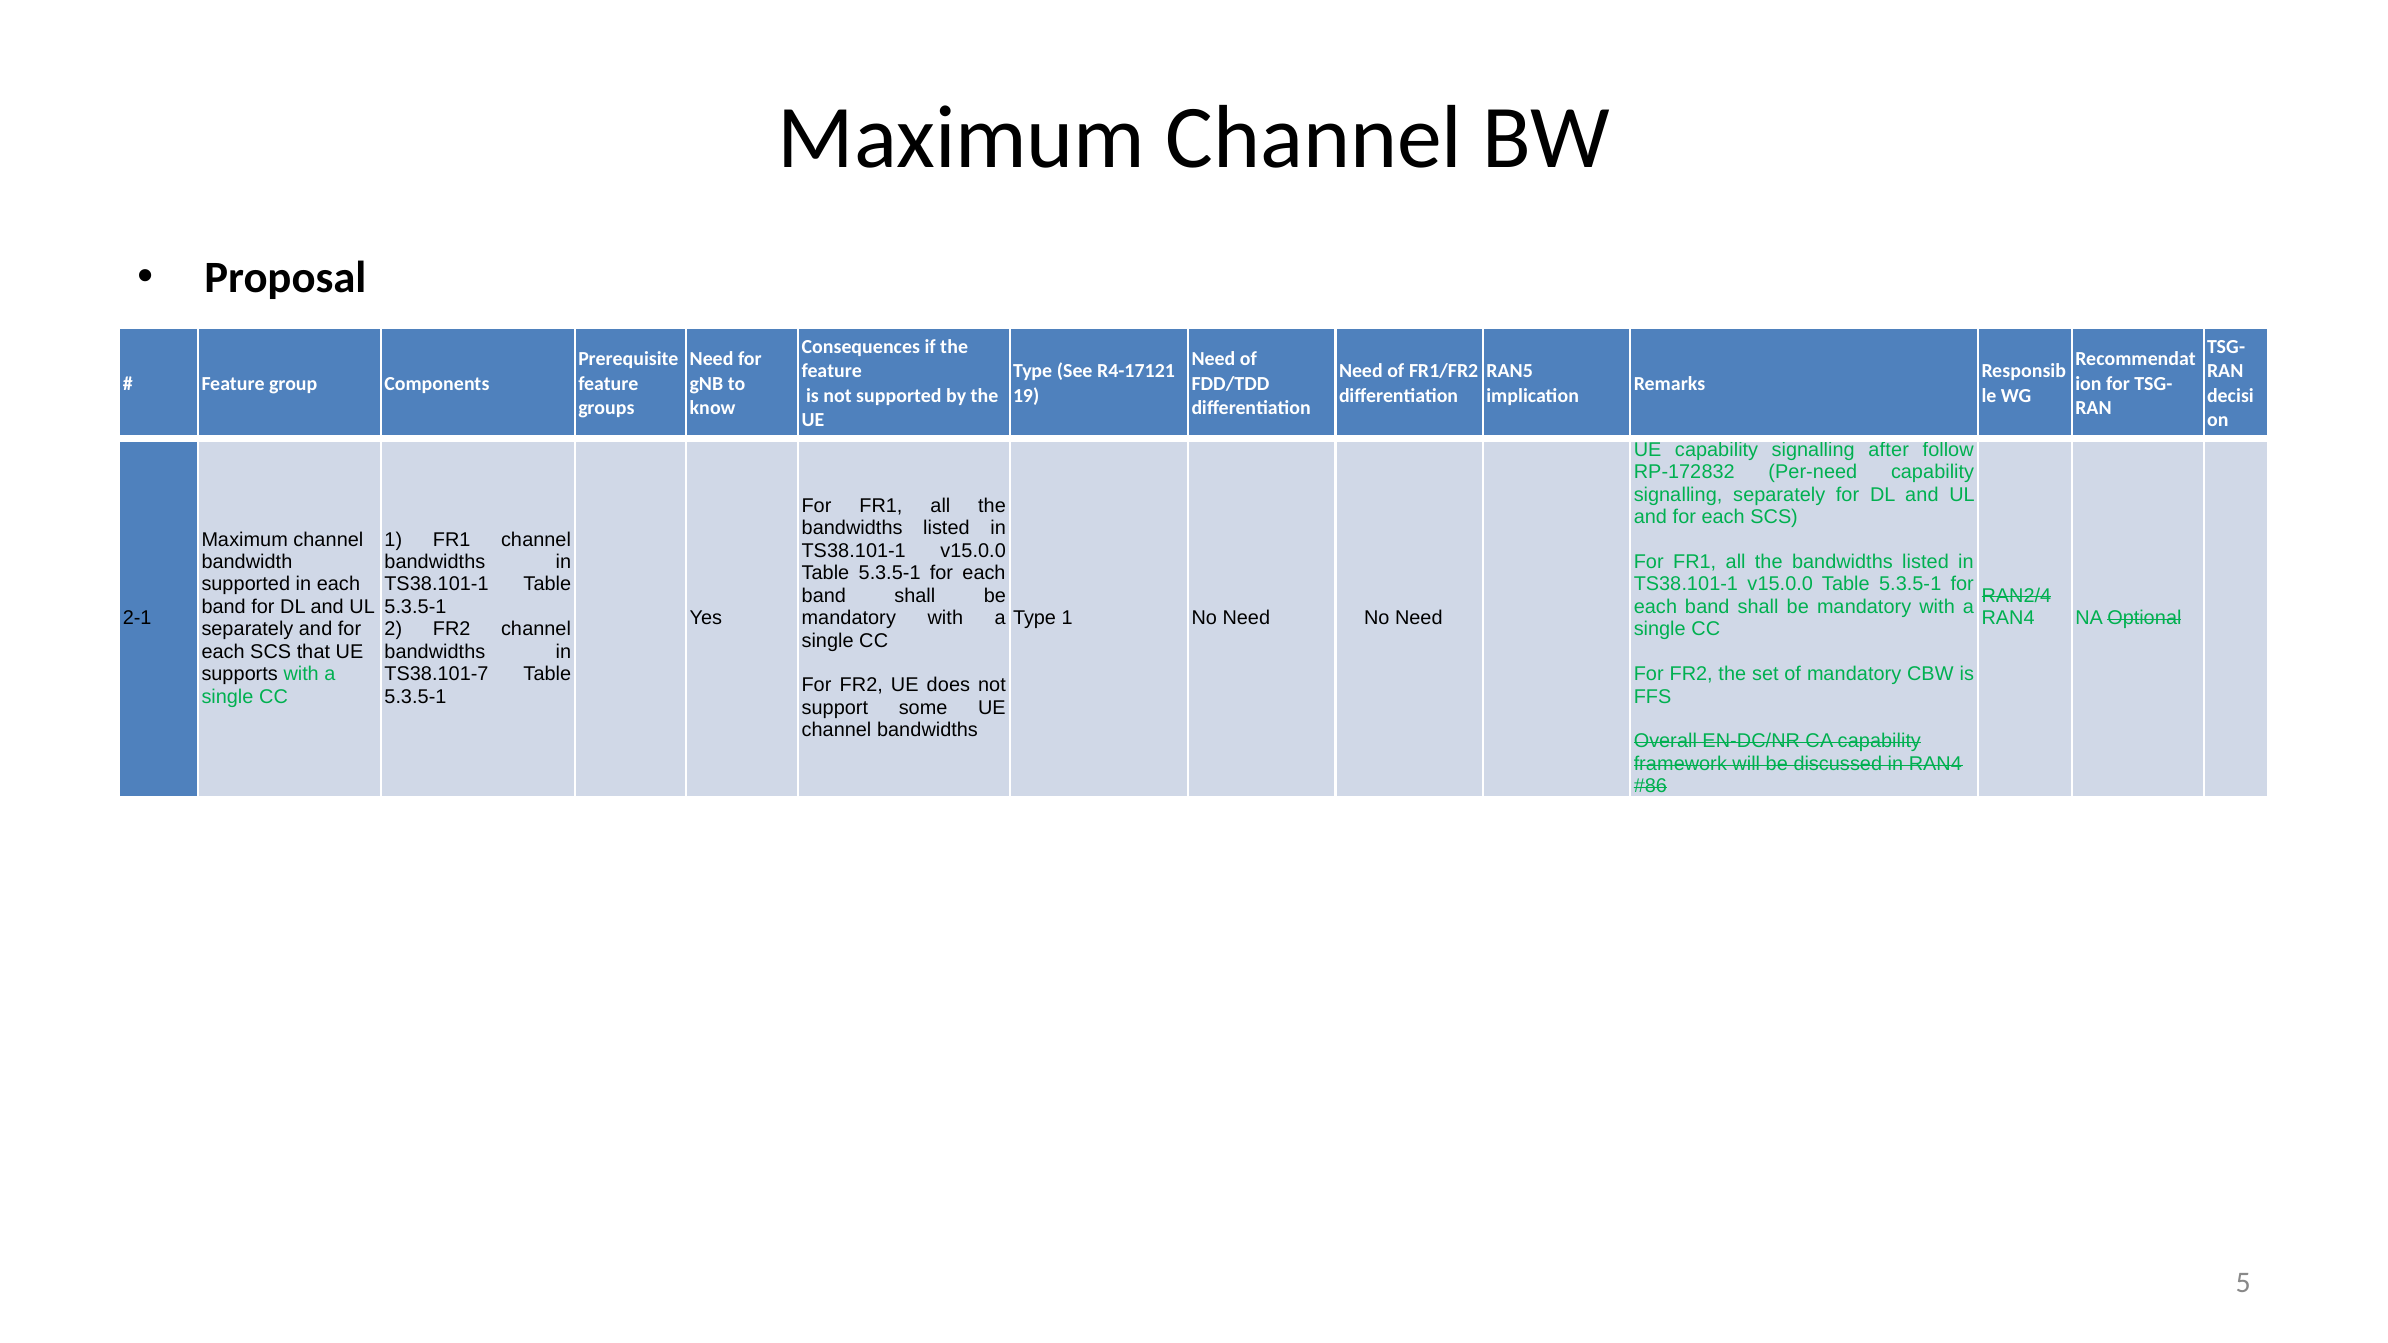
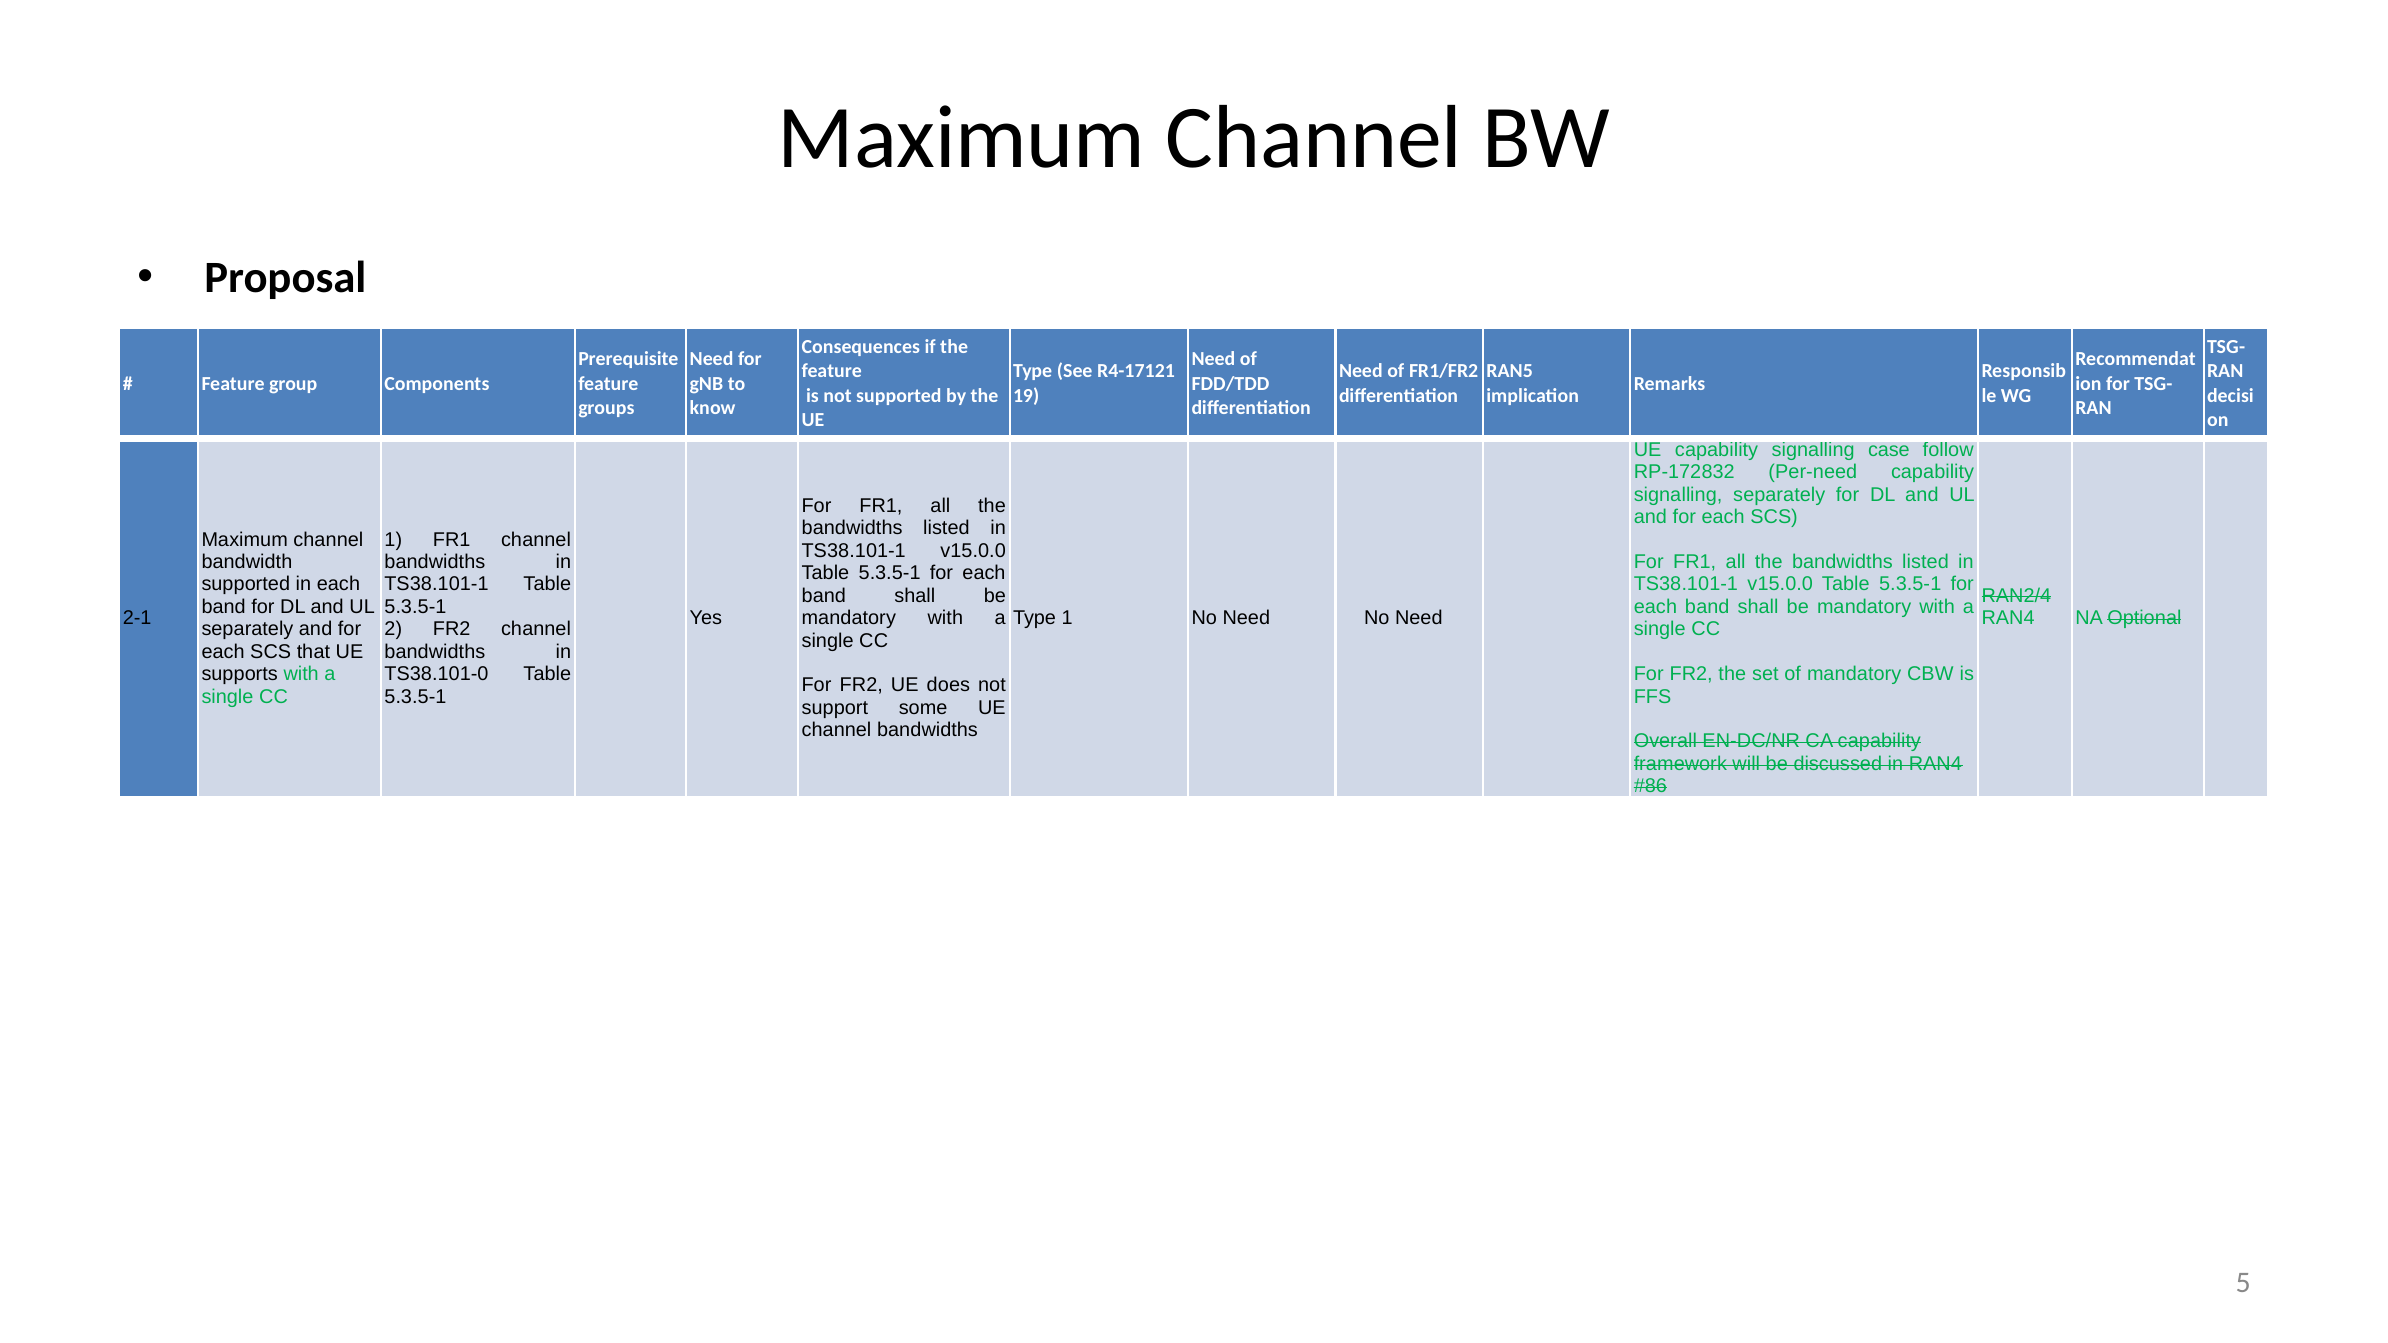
after: after -> case (1889, 450)
TS38.101-7: TS38.101-7 -> TS38.101-0 (437, 674)
